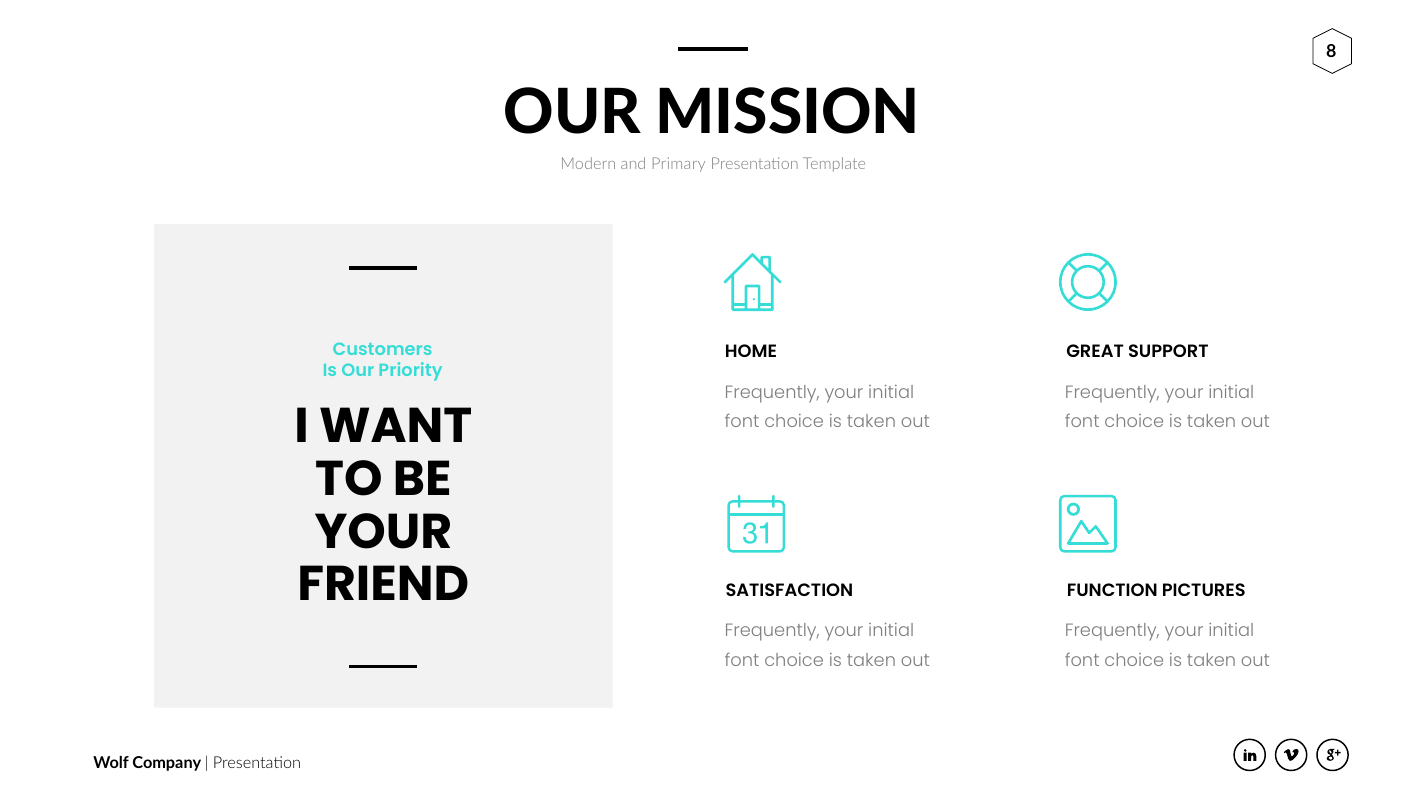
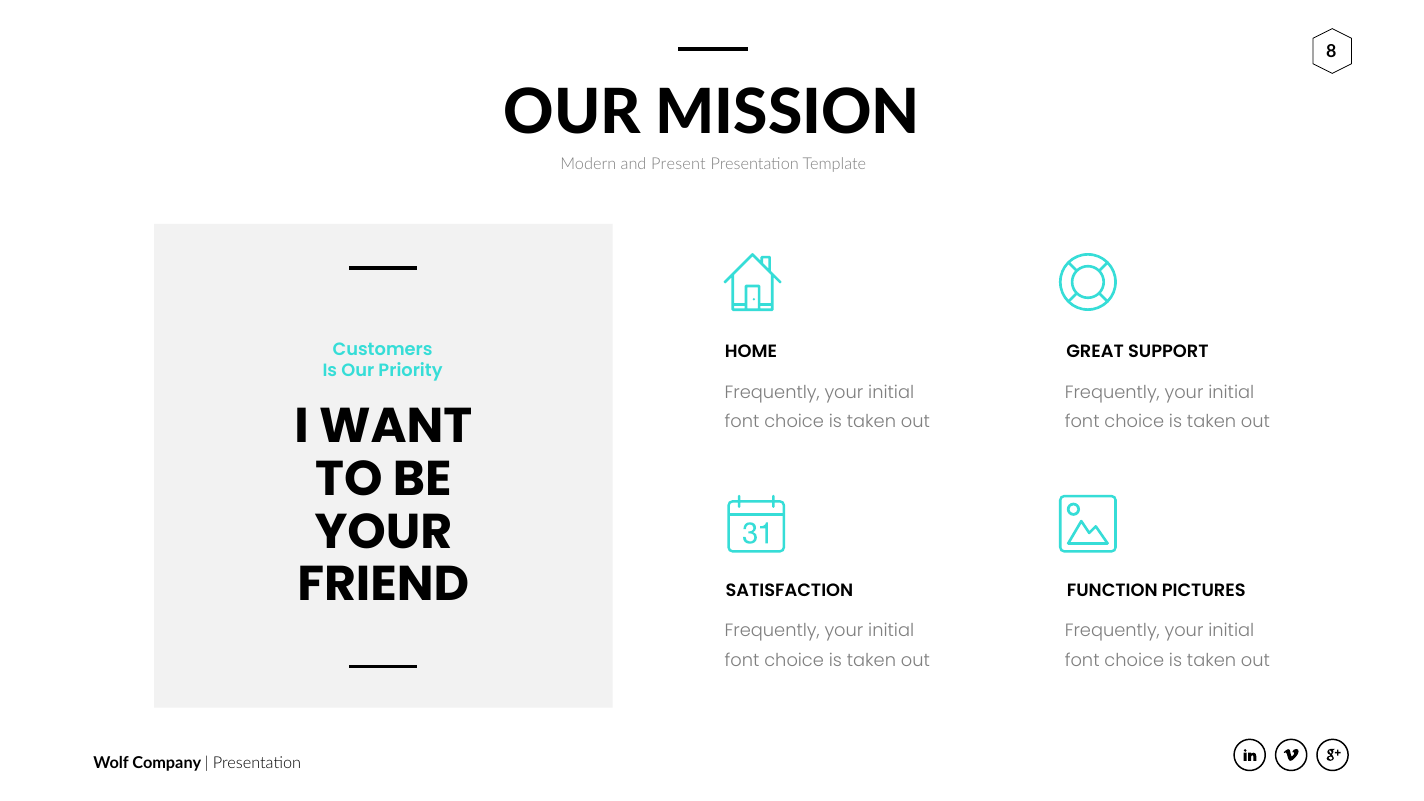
Primary: Primary -> Present (678, 164)
